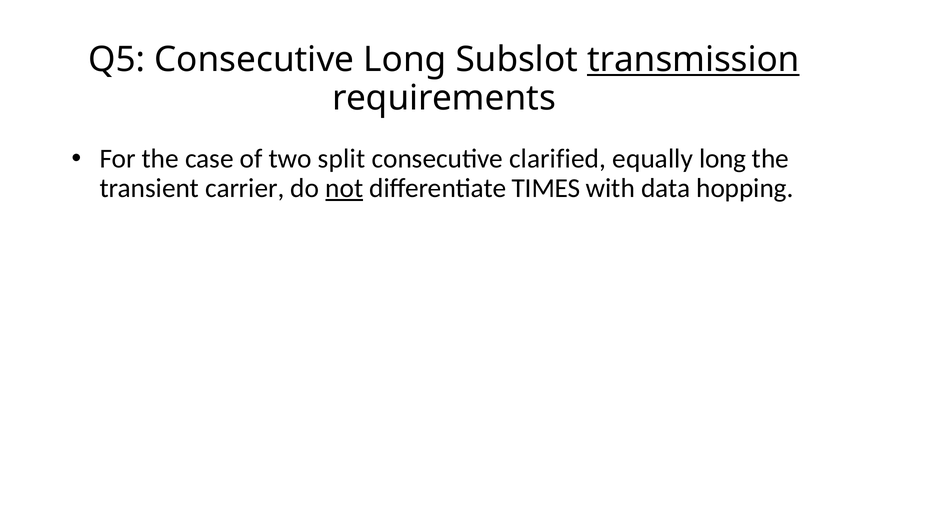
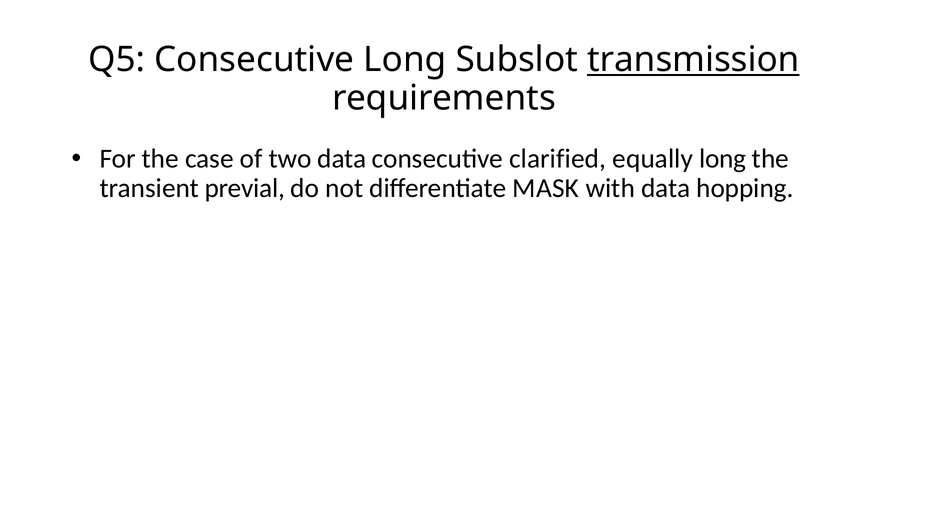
two split: split -> data (342, 159)
carrier: carrier -> previal (245, 188)
not underline: present -> none (344, 188)
TIMES: TIMES -> MASK (546, 188)
